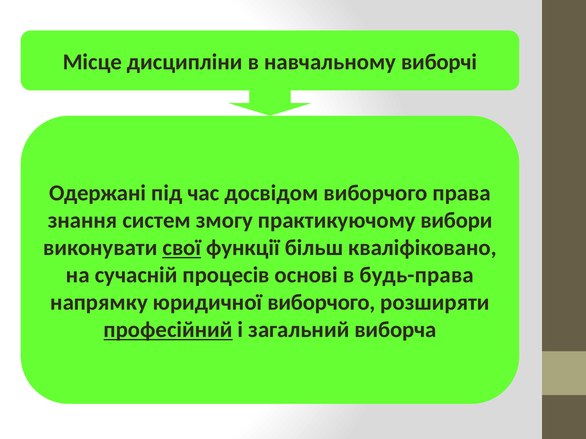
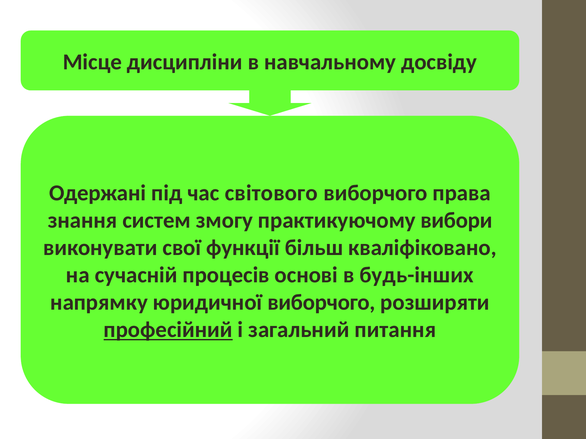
виборчі: виборчі -> досвіду (439, 62)
досвідом: досвідом -> світового (271, 193)
свої underline: present -> none (182, 248)
будь-права: будь-права -> будь-інших (417, 275)
виборча: виборча -> питання (395, 330)
